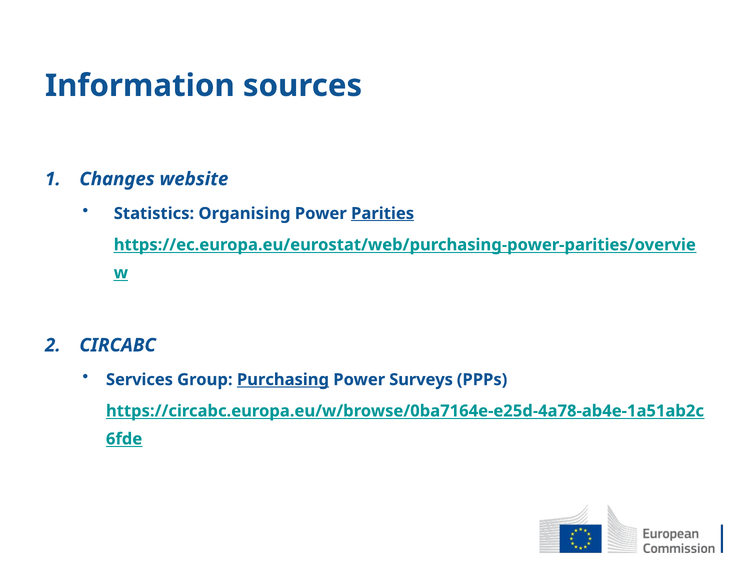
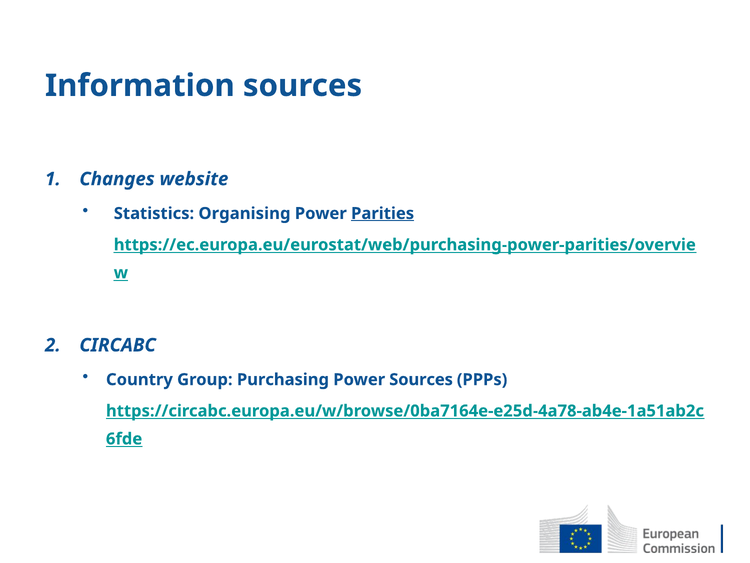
Services: Services -> Country (139, 379)
Purchasing underline: present -> none (283, 379)
Power Surveys: Surveys -> Sources (421, 379)
